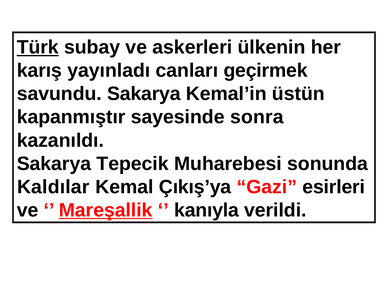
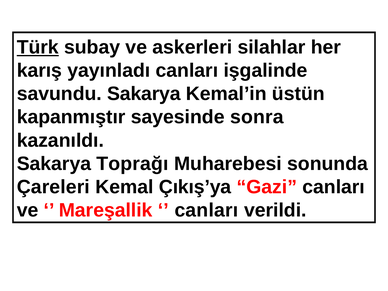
ülkenin: ülkenin -> silahlar (271, 47)
geçirmek: geçirmek -> işgalinde (266, 71)
Tepecik: Tepecik -> Toprağı (132, 164)
Kaldılar: Kaldılar -> Çareleri (53, 187)
Gazi esirleri: esirleri -> canları (334, 187)
Mareşallik underline: present -> none (106, 210)
kanıyla: kanıyla -> canları (206, 210)
